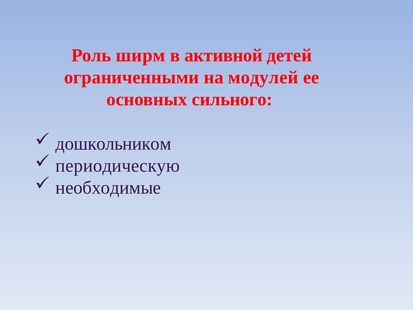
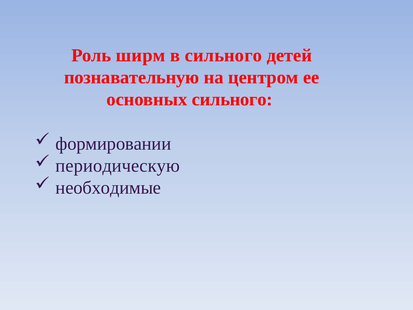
в активной: активной -> сильного (223, 55)
ограниченными: ограниченными -> познавательную (132, 77)
модулей: модулей -> центром (263, 77)
дошкольником: дошкольником -> формировании (113, 144)
